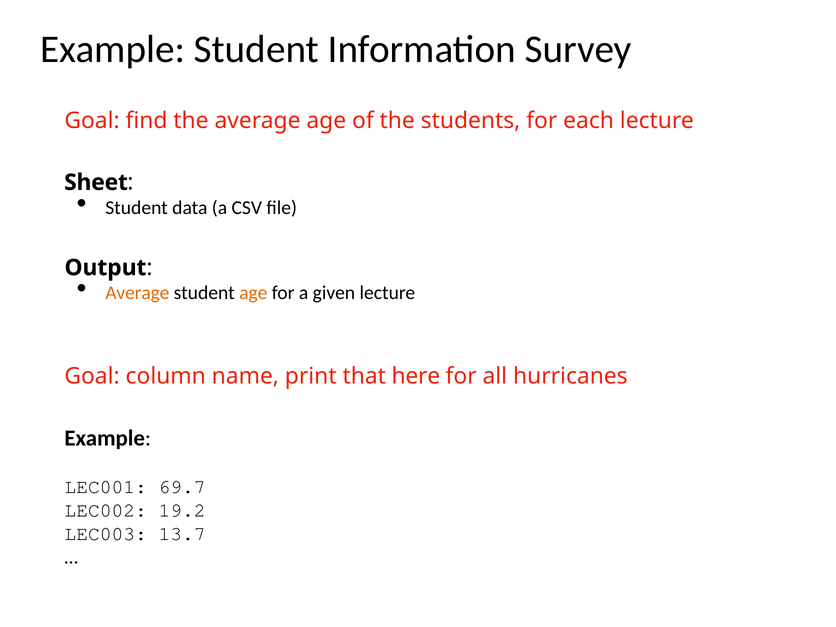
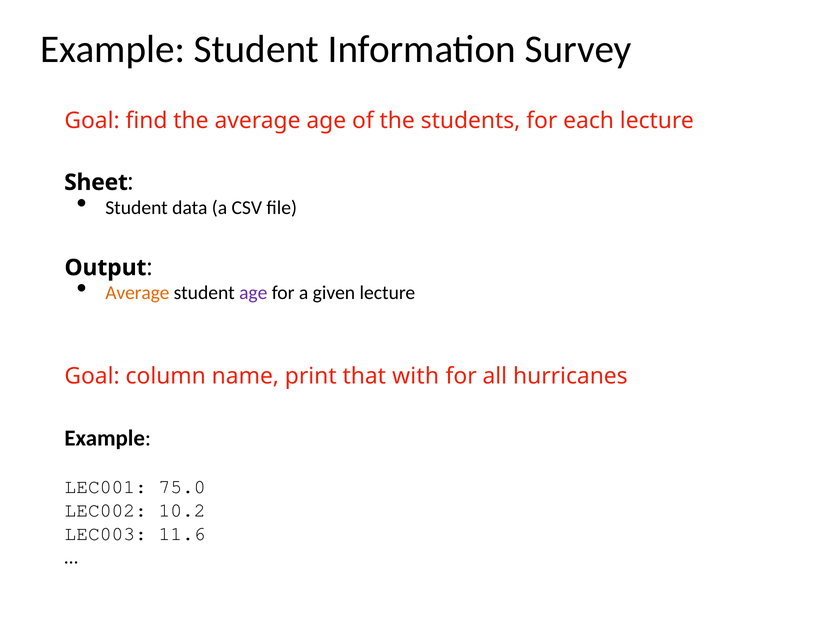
age colour: orange -> purple (253, 293)
here: here -> with (416, 376)
69.7: 69.7 -> 75.0 (182, 487)
19.2: 19.2 -> 10.2 (182, 510)
13.7: 13.7 -> 11.6 (182, 534)
